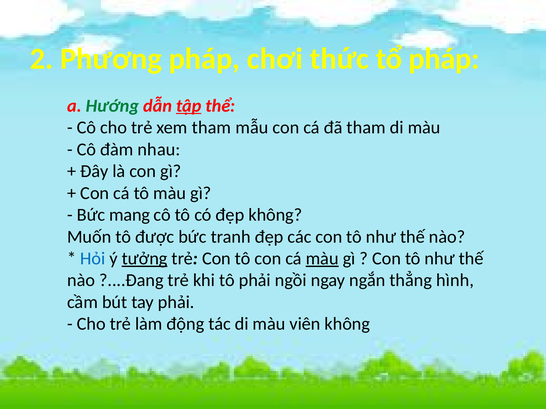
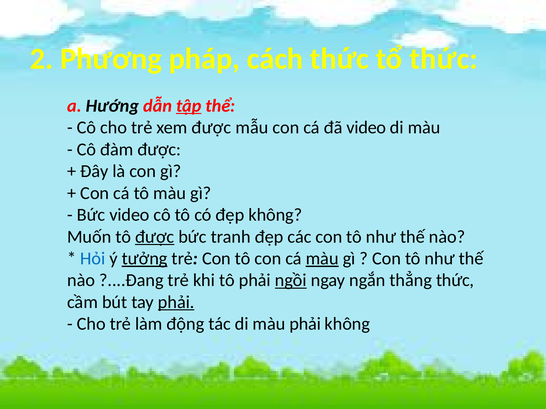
chơi: chơi -> cách (275, 59)
tổ pháp: pháp -> thức (444, 59)
Hướng colour: green -> black (112, 106)
xem tham: tham -> được (211, 128)
đã tham: tham -> video (366, 128)
đàm nhau: nhau -> được (159, 150)
Bức mang: mang -> video (130, 215)
được underline: none -> present (155, 237)
ngồi underline: none -> present (291, 281)
thẳng hình: hình -> thức (455, 281)
phải underline: none -> present (176, 302)
màu viên: viên -> phải (305, 324)
